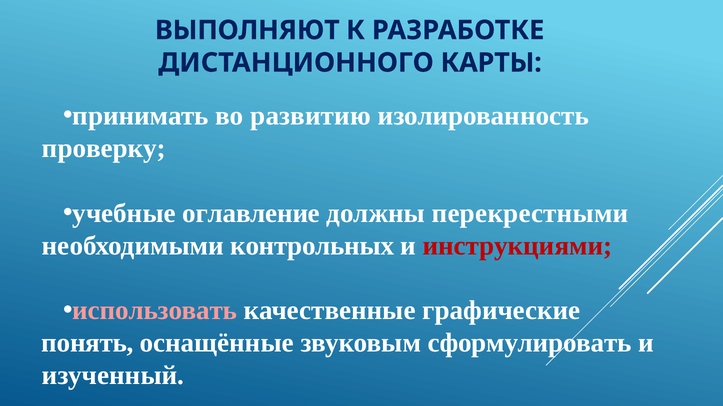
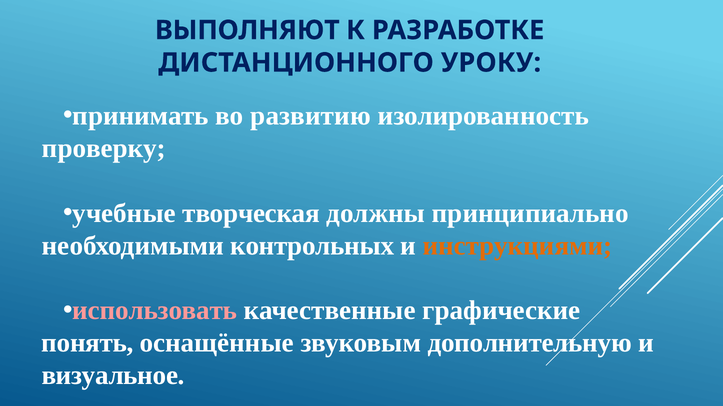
КАРТЫ: КАРТЫ -> УРОКУ (491, 63)
оглавление: оглавление -> творческая (251, 213)
перекрестными: перекрестными -> принципиально (530, 213)
инструкциями colour: red -> orange (517, 246)
сформулировать: сформулировать -> дополнительную (530, 344)
изученный: изученный -> визуальное (113, 376)
